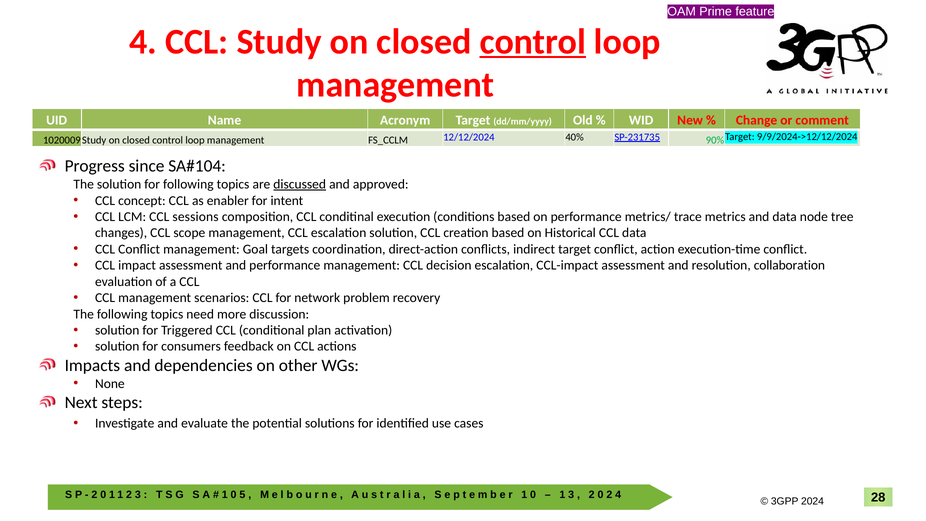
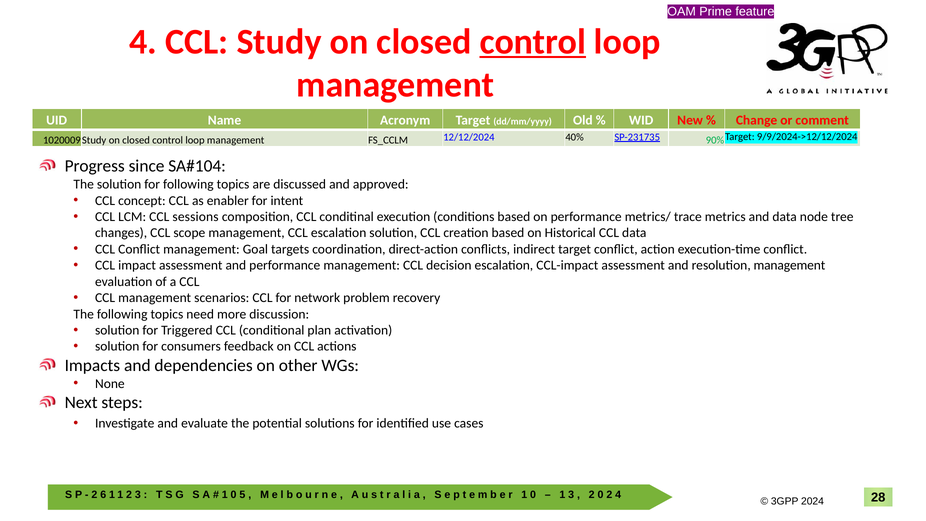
discussed underline: present -> none (300, 184)
resolution collaboration: collaboration -> management (789, 265)
0: 0 -> 6 (103, 495)
